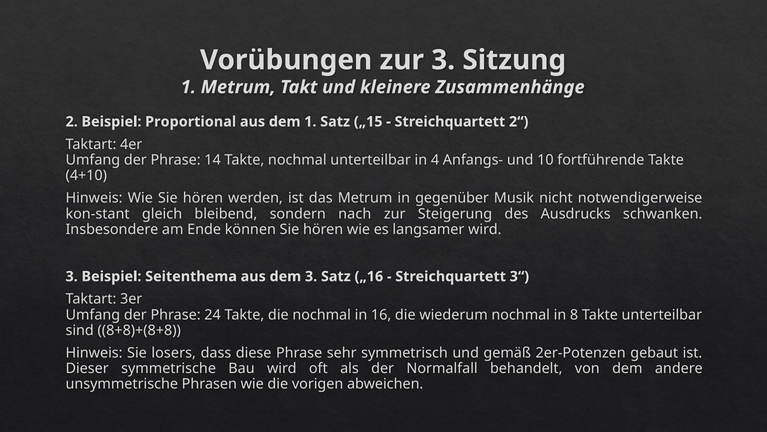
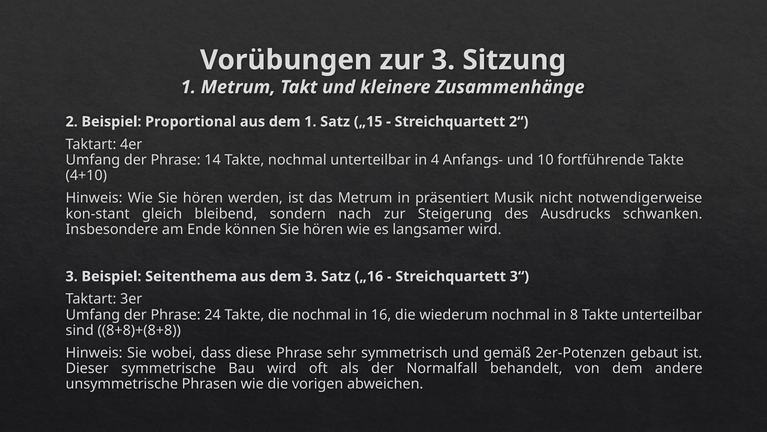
gegenüber: gegenüber -> präsentiert (452, 198)
losers: losers -> wobei (174, 353)
